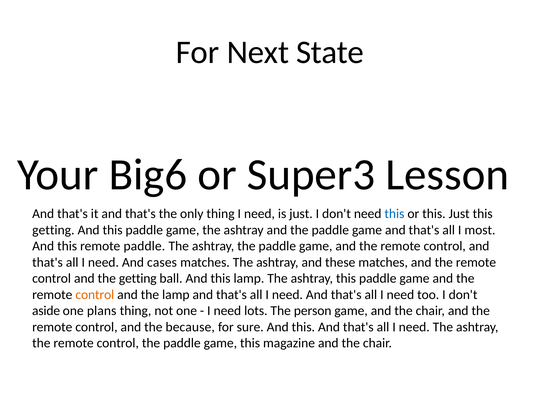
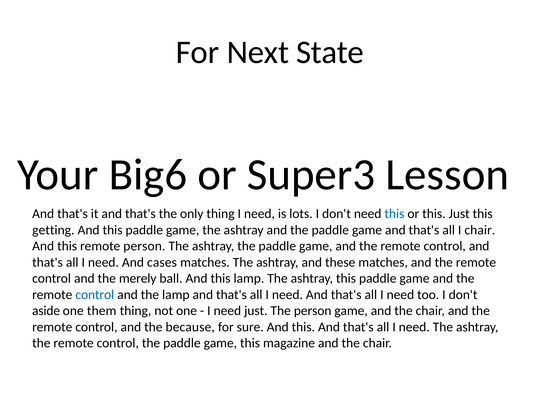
is just: just -> lots (301, 214)
I most: most -> chair (480, 230)
remote paddle: paddle -> person (144, 246)
the getting: getting -> merely (138, 279)
control colour: orange -> blue (95, 295)
plans: plans -> them (102, 311)
need lots: lots -> just (256, 311)
